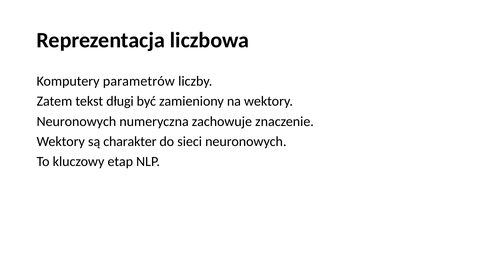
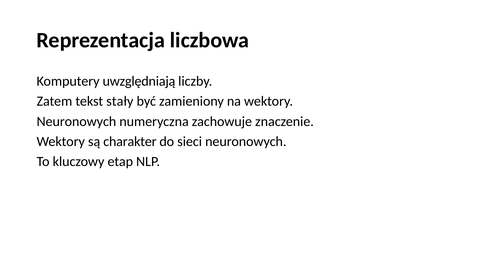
parametrów: parametrów -> uwzględniają (139, 81)
długi: długi -> stały (120, 101)
